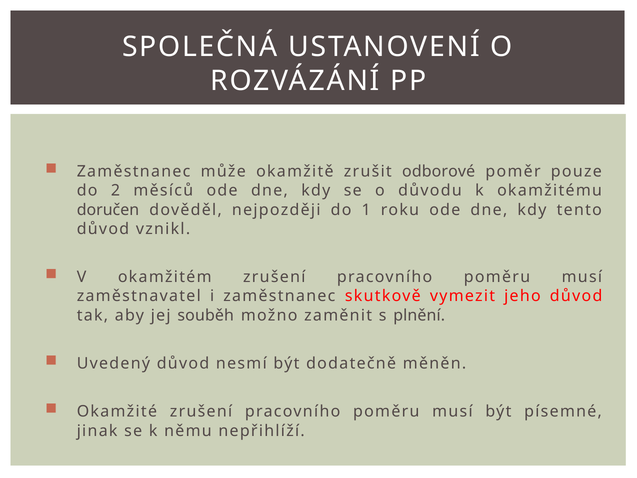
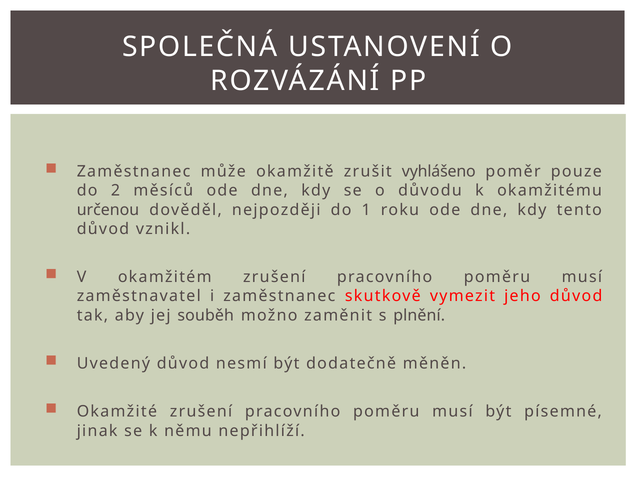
odborové: odborové -> vyhlášeno (439, 171)
doručen: doručen -> určenou (108, 210)
